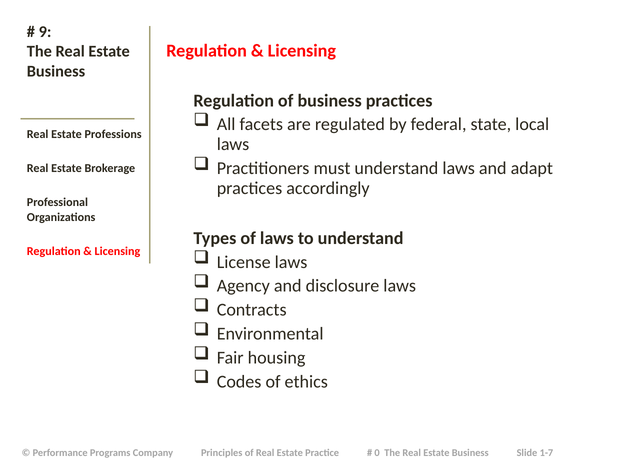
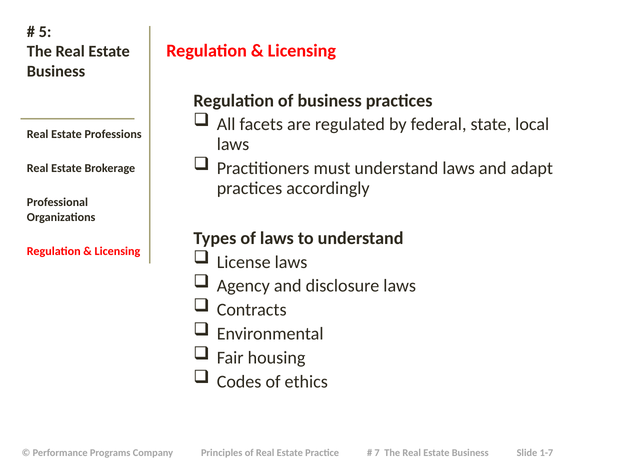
9: 9 -> 5 (45, 32)
0: 0 -> 7 (377, 453)
